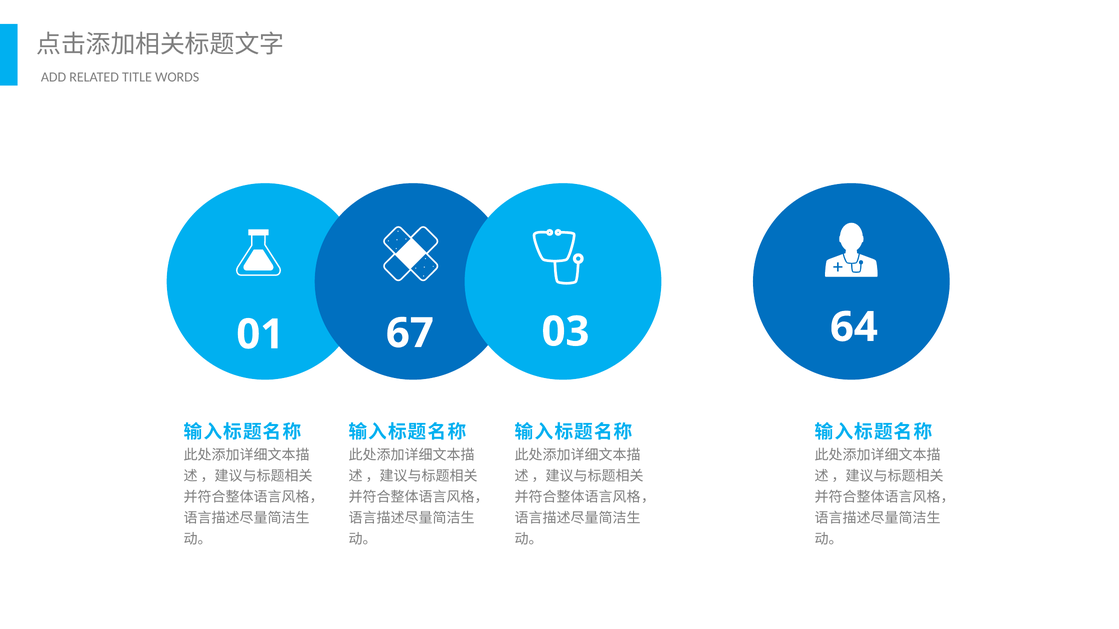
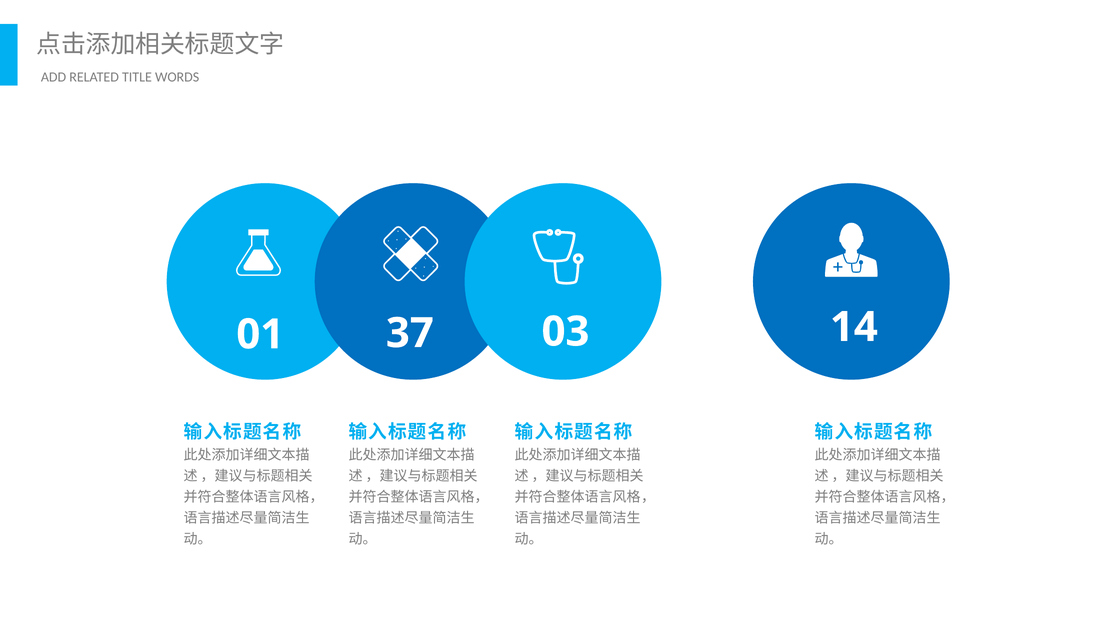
67: 67 -> 37 (410, 334)
64: 64 -> 14 (854, 327)
